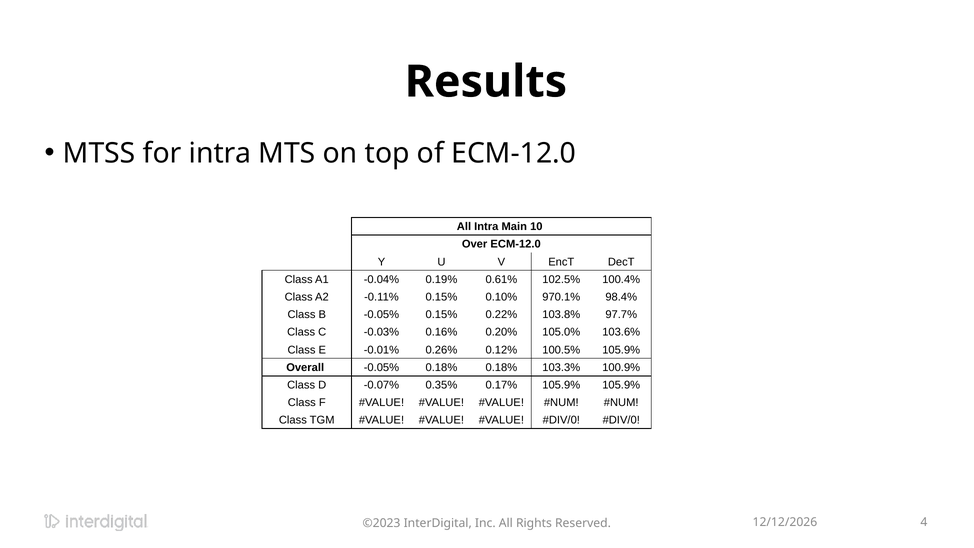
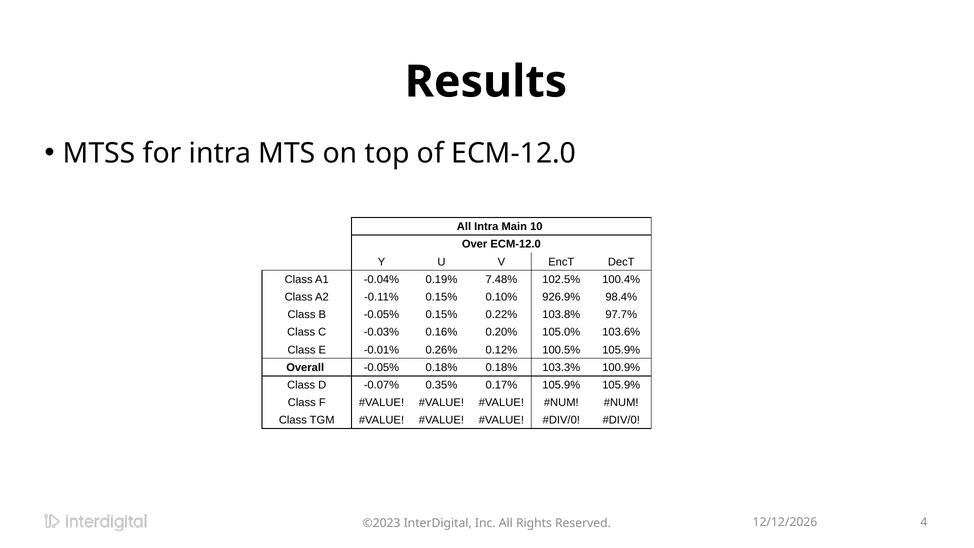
0.61%: 0.61% -> 7.48% (501, 279)
970.1%: 970.1% -> 926.9% (561, 297)
